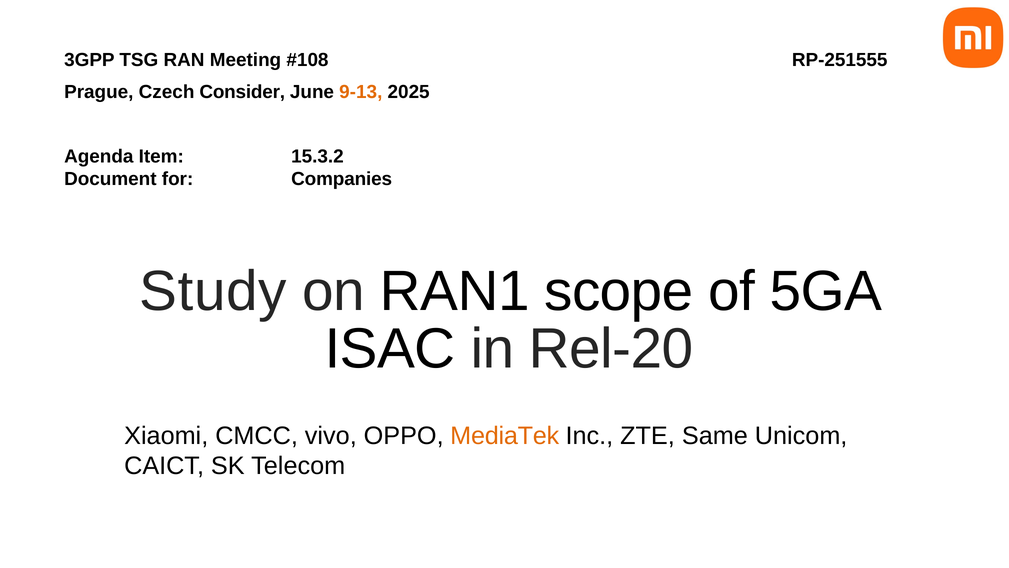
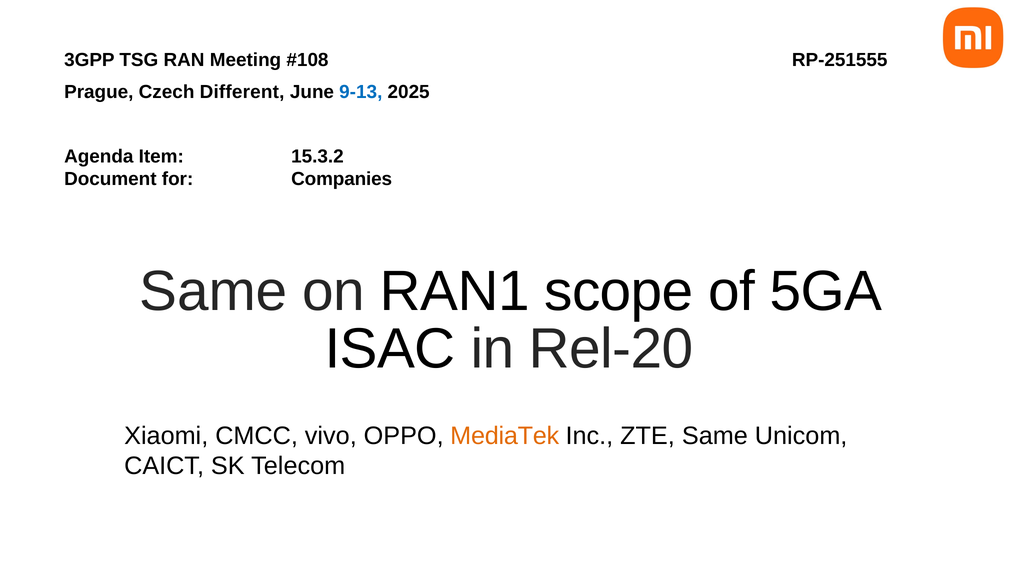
Consider: Consider -> Different (242, 92)
9-13 colour: orange -> blue (361, 92)
Study: Study -> Same (213, 291)
